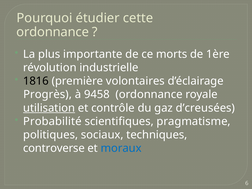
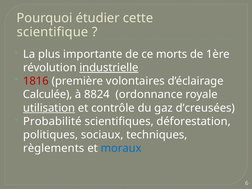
ordonnance: ordonnance -> scientifique (53, 32)
industrielle underline: none -> present (109, 68)
1816 colour: black -> red (36, 81)
Progrès: Progrès -> Calculée (48, 94)
9458: 9458 -> 8824 (97, 94)
pragmatisme: pragmatisme -> déforestation (194, 121)
controverse: controverse -> règlements (54, 148)
